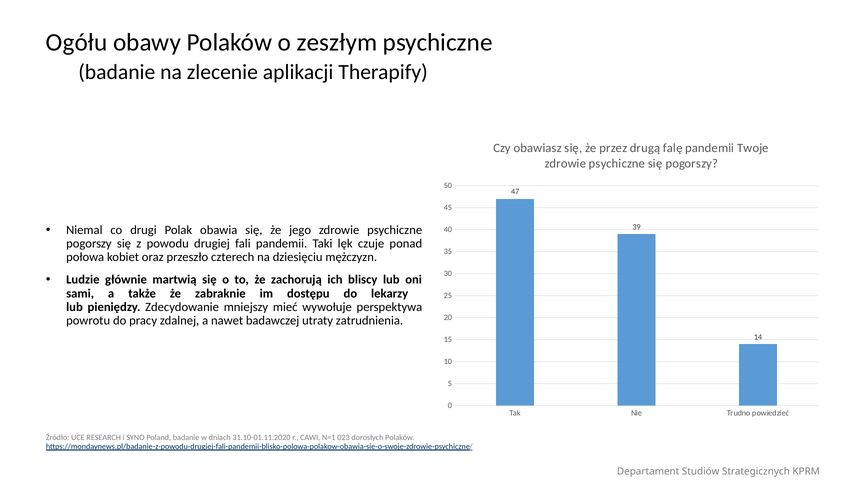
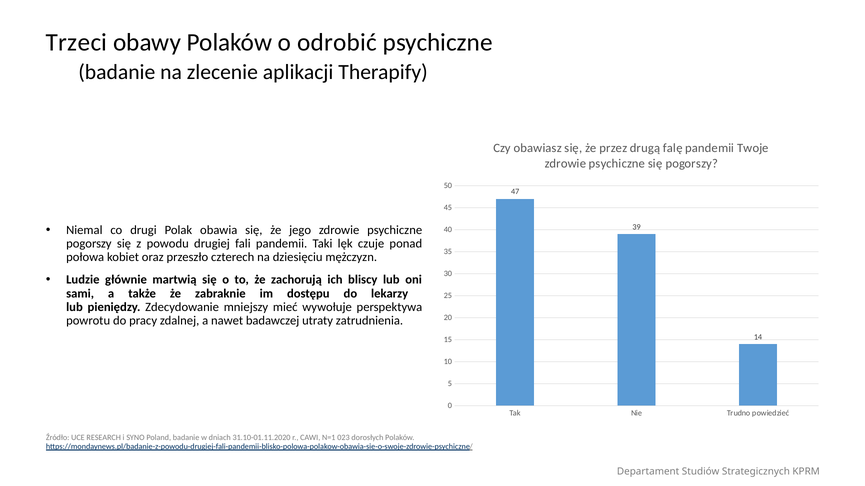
Ogółu: Ogółu -> Trzeci (77, 43)
zeszłym: zeszłym -> odrobić (337, 43)
